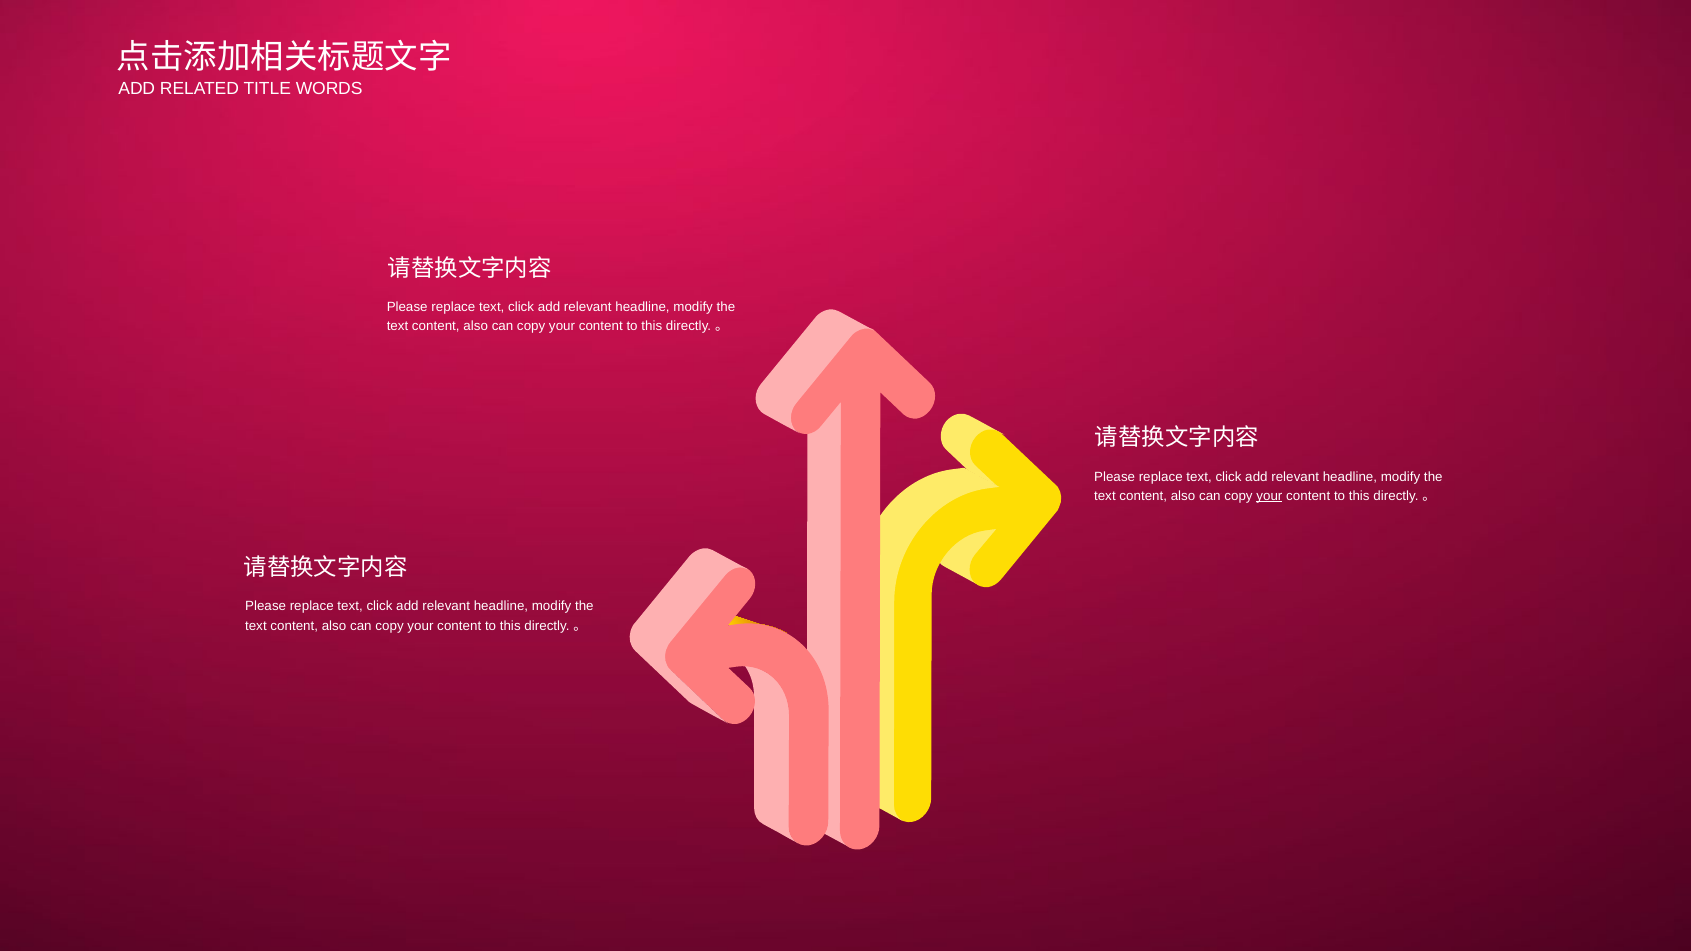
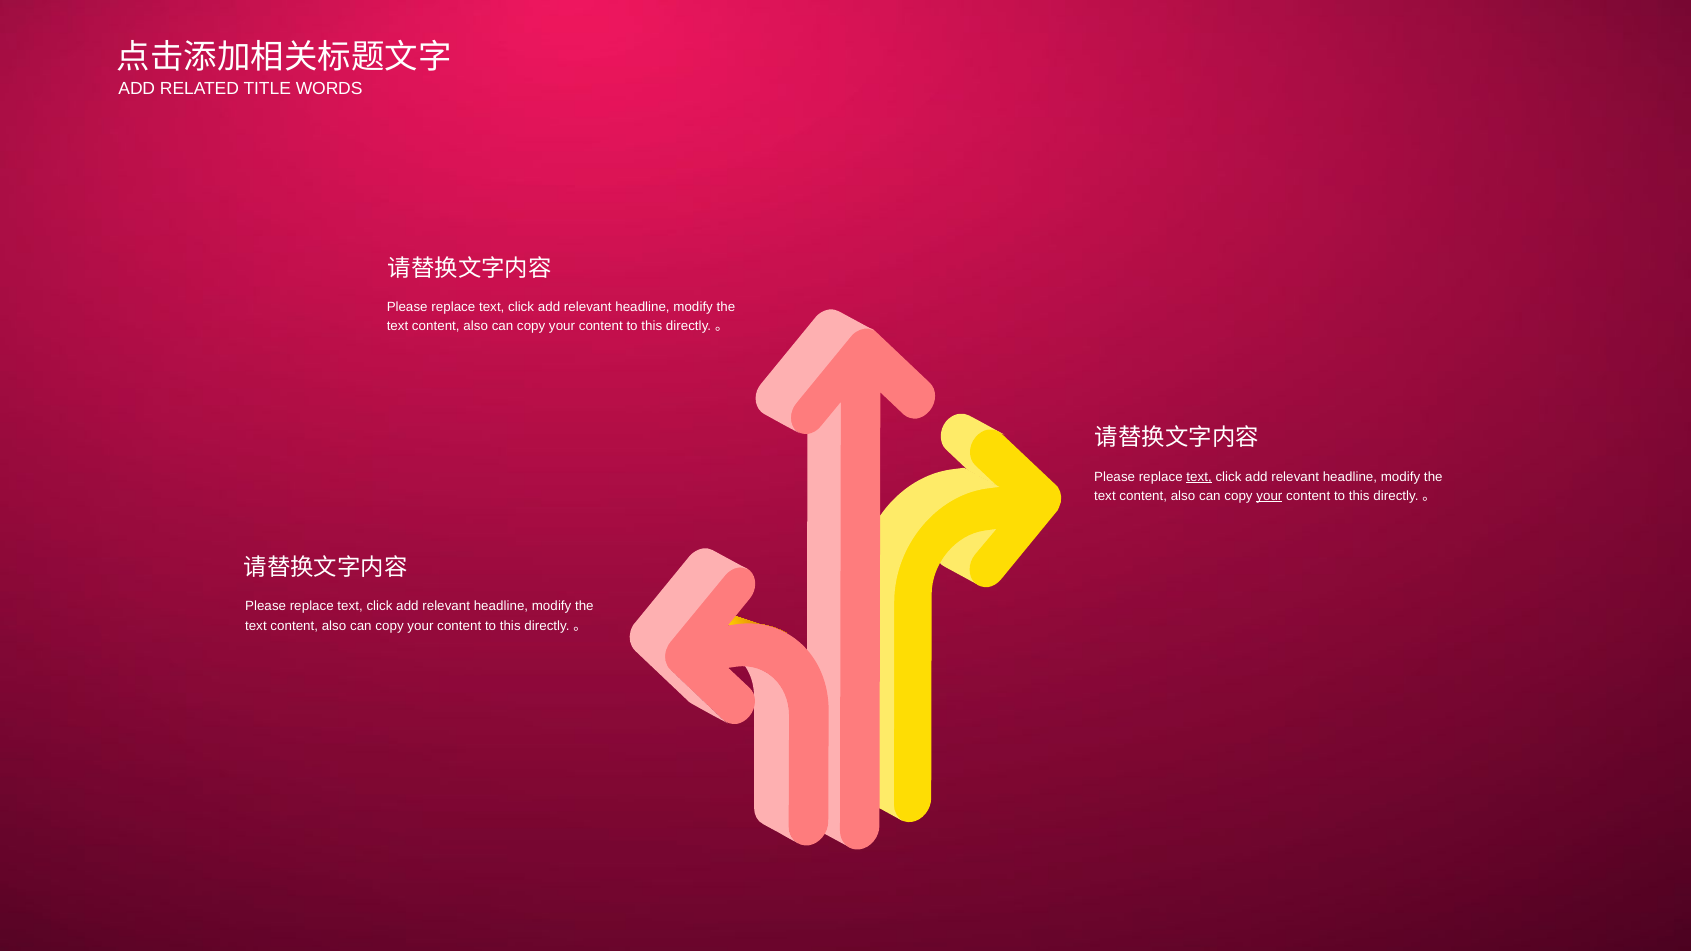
text underline: none -> present (1199, 477)
